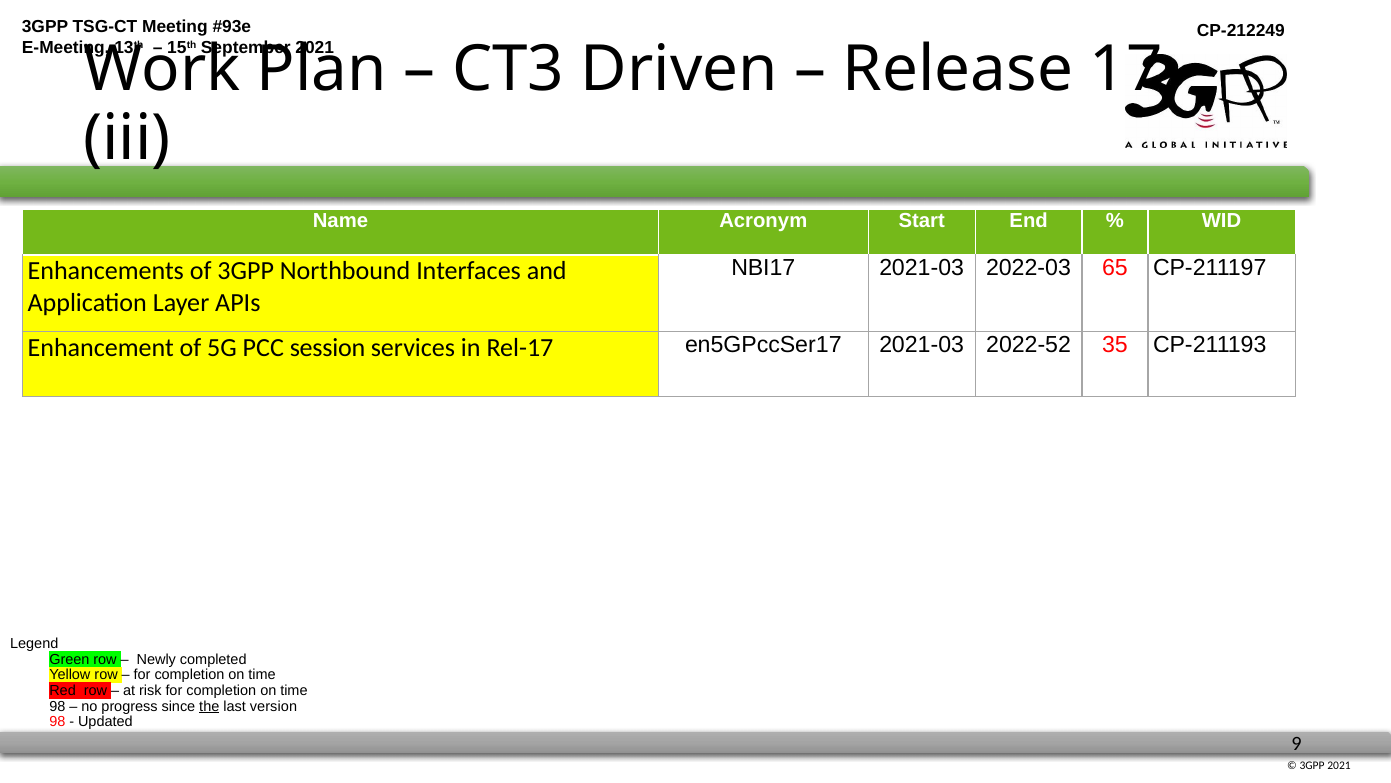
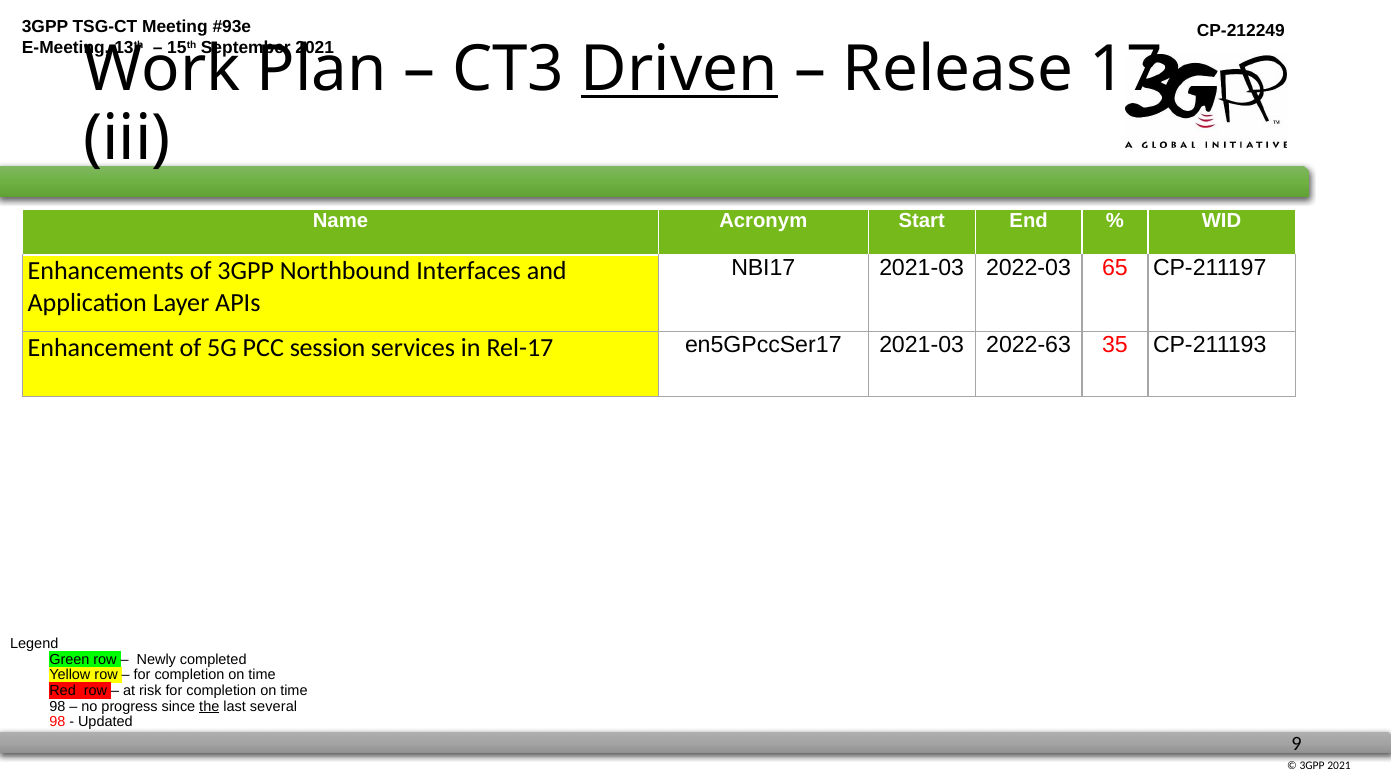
Driven underline: none -> present (679, 69)
2022-52: 2022-52 -> 2022-63 (1029, 345)
version: version -> several (273, 706)
